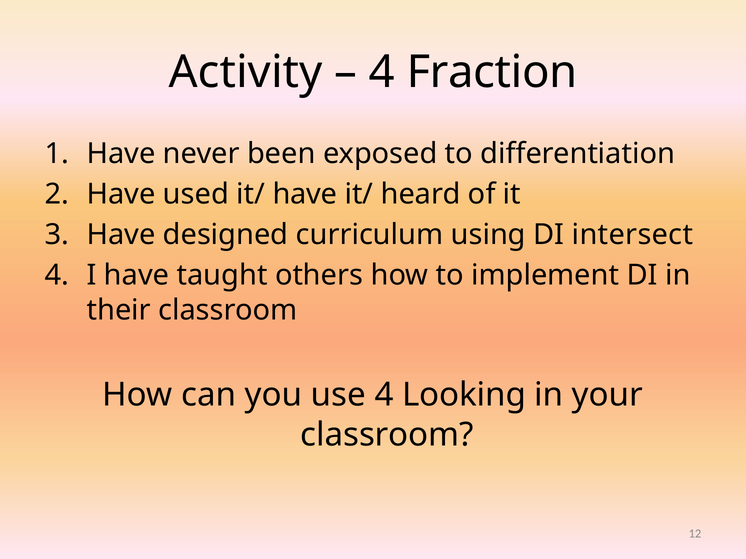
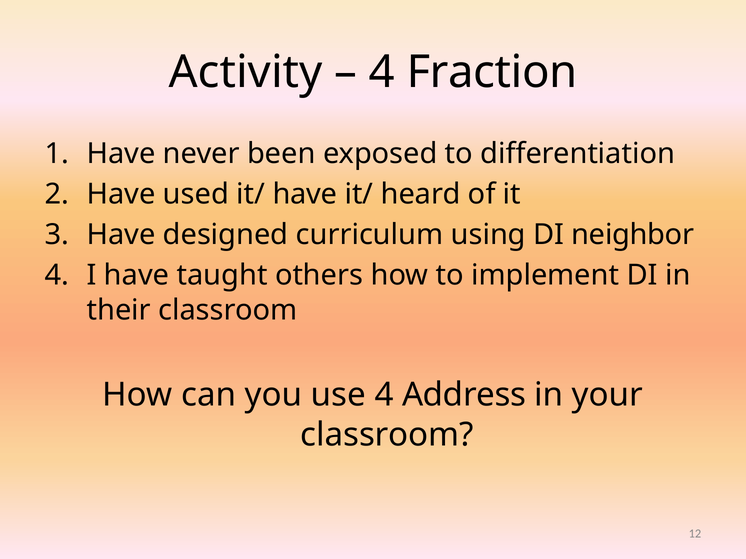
intersect: intersect -> neighbor (633, 235)
Looking: Looking -> Address (464, 395)
